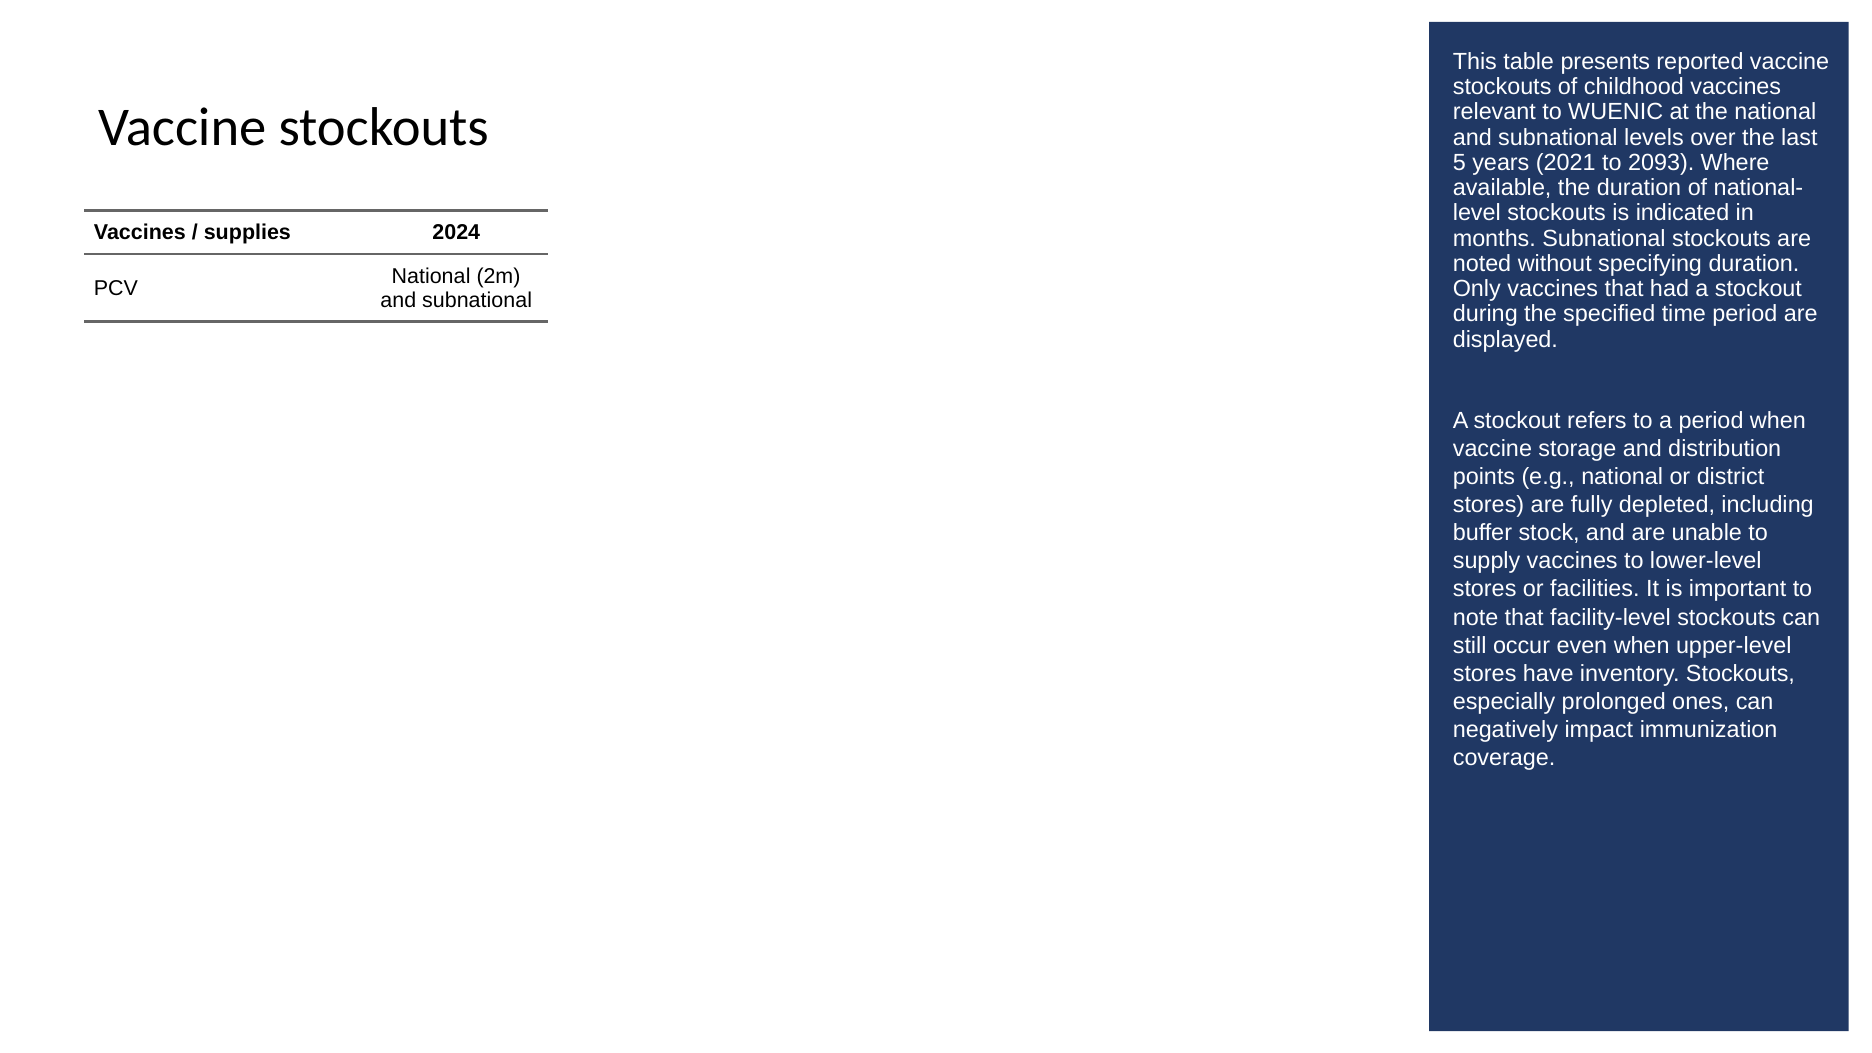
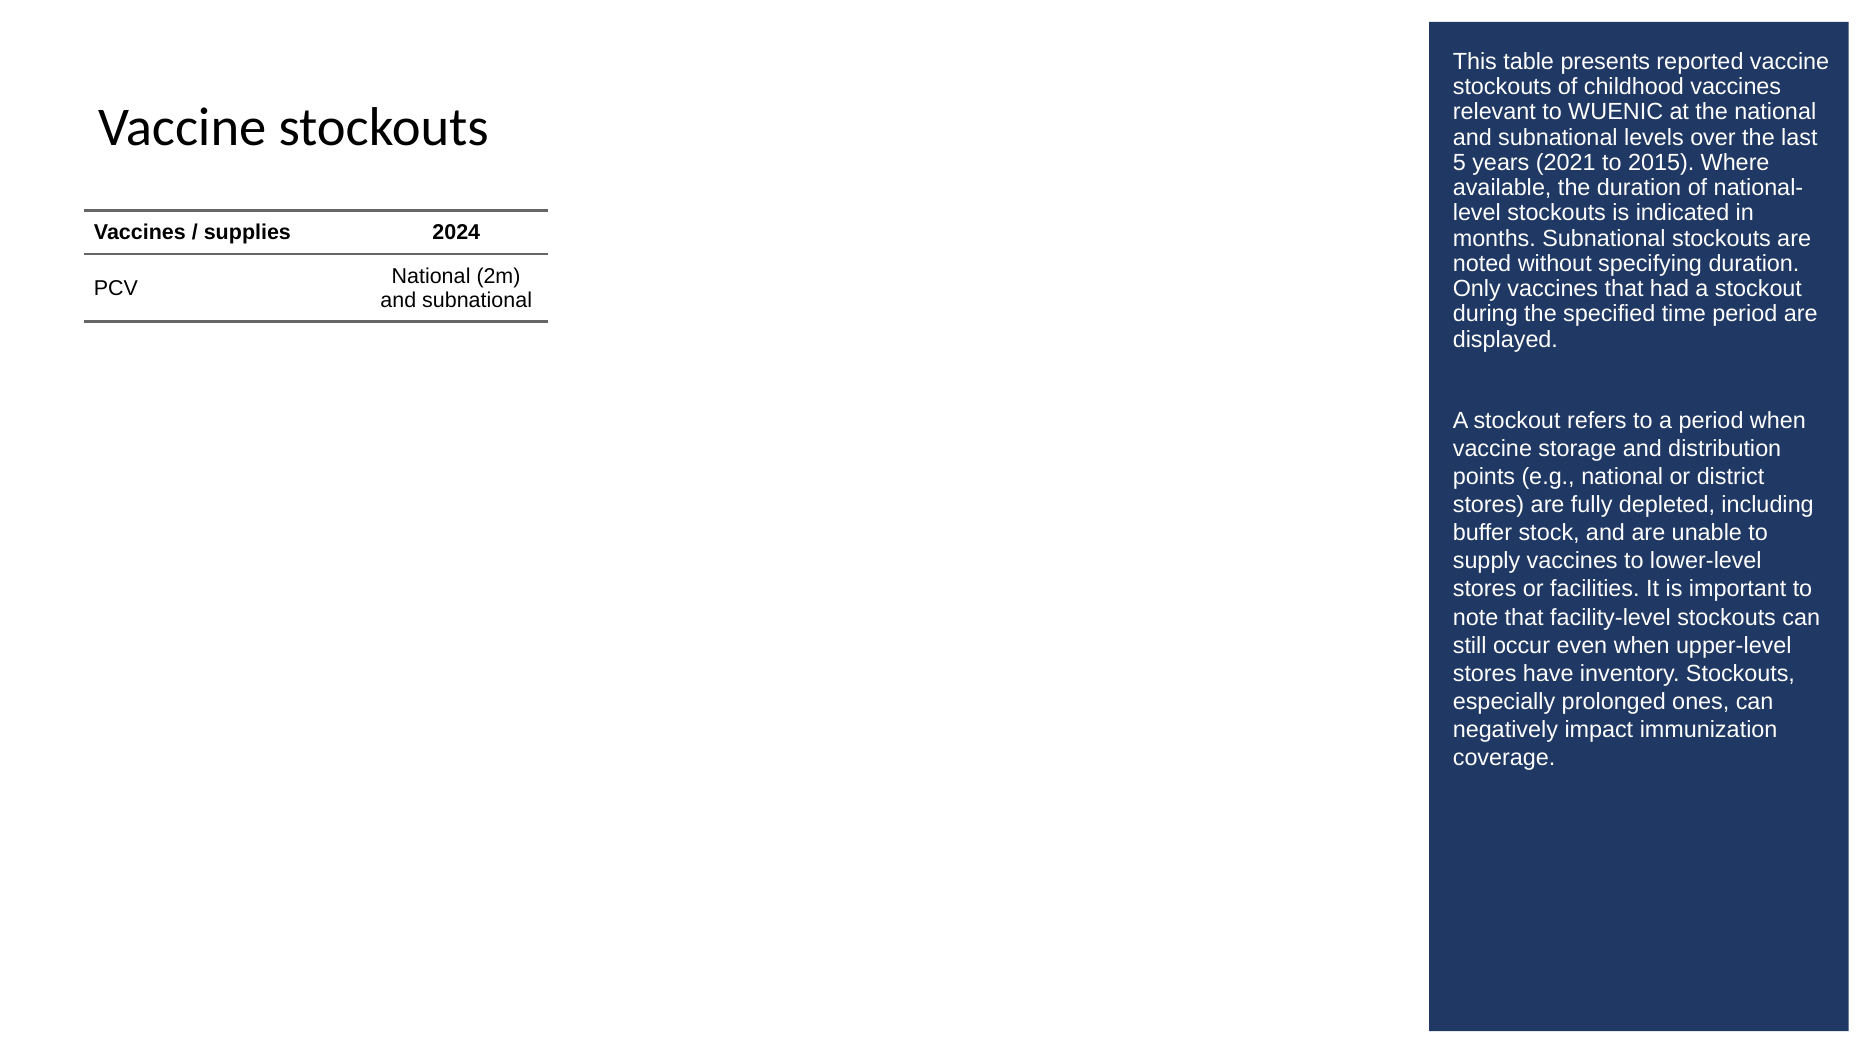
2093: 2093 -> 2015 (1661, 163)
